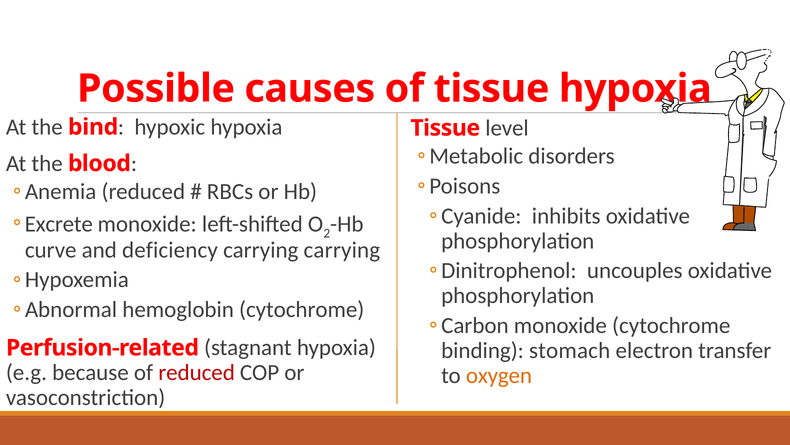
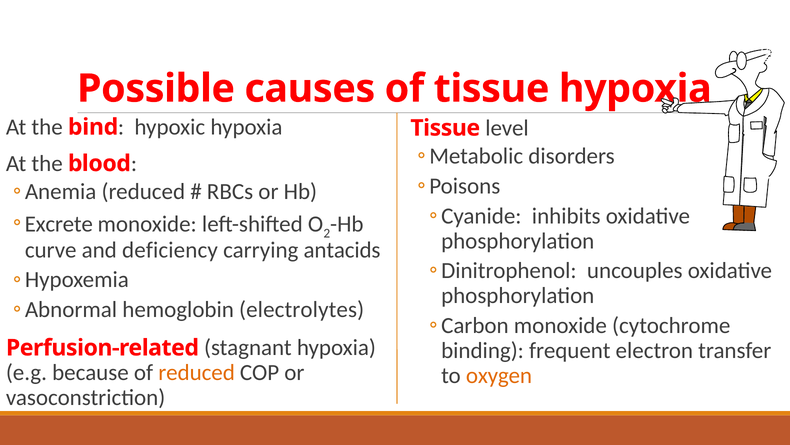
carrying carrying: carrying -> antacids (342, 250)
hemoglobin cytochrome: cytochrome -> electrolytes (302, 309)
stomach: stomach -> frequent (570, 350)
reduced colour: red -> orange (197, 372)
